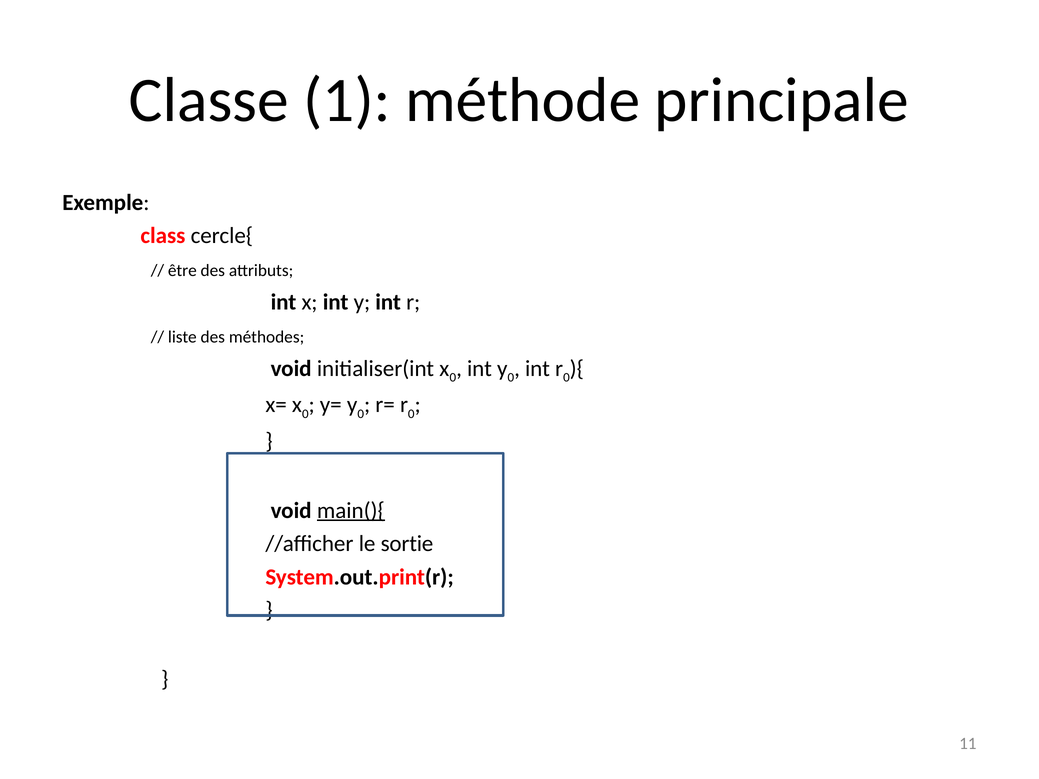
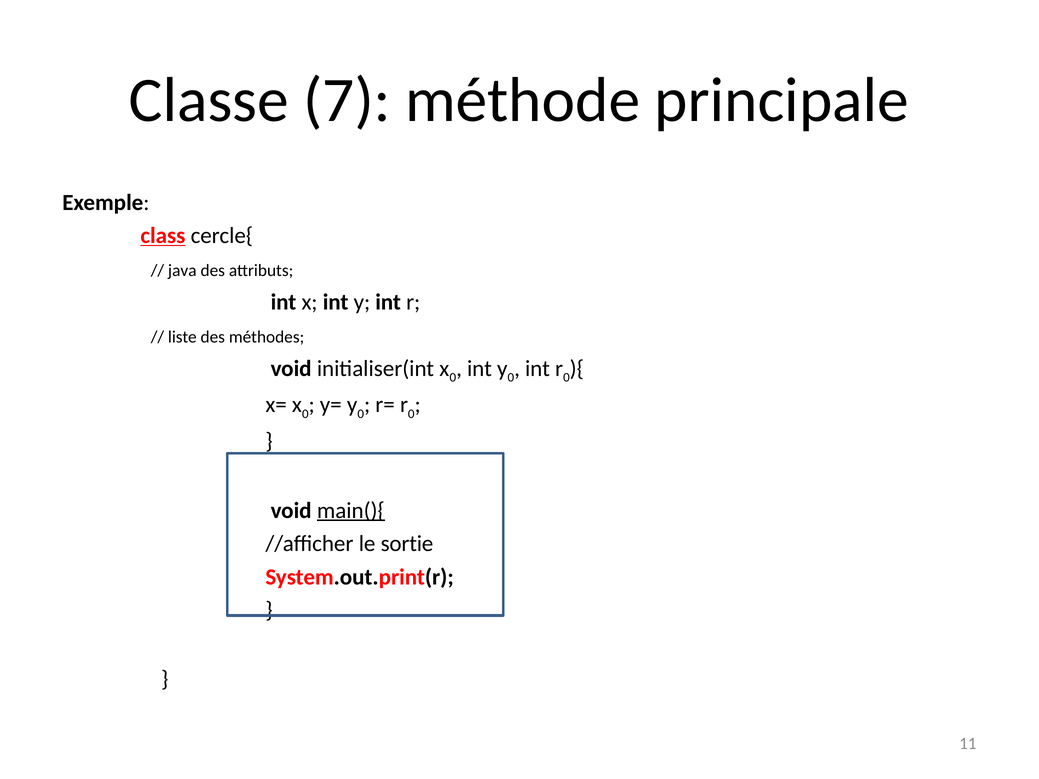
1: 1 -> 7 (347, 101)
class underline: none -> present (163, 236)
être: être -> java (182, 271)
